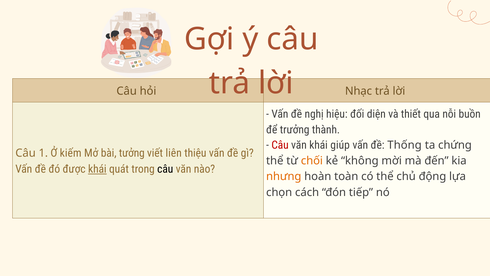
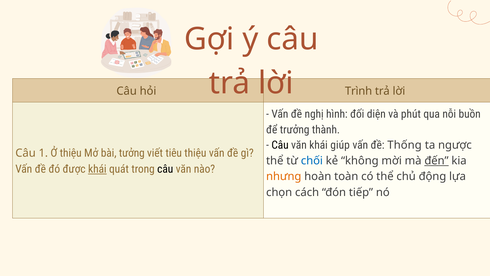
Nhạc: Nhạc -> Trình (359, 91)
hiệu: hiệu -> hình (337, 114)
thiết: thiết -> phút (411, 114)
Câu colour: red -> black (280, 145)
chứng: chứng -> ngược (455, 145)
Ở kiếm: kiếm -> thiệu (71, 153)
liên: liên -> tiêu (174, 153)
chối colour: orange -> blue (312, 161)
đến underline: none -> present (436, 161)
